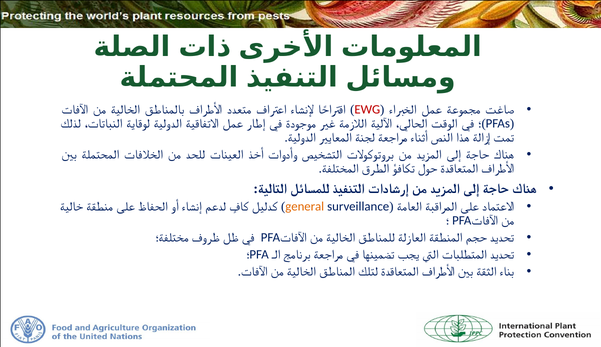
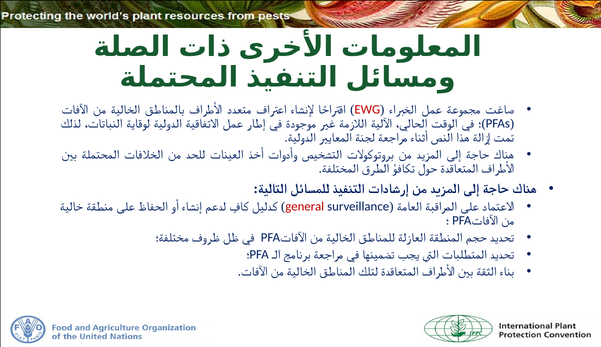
general colour: orange -> red (305, 206)
